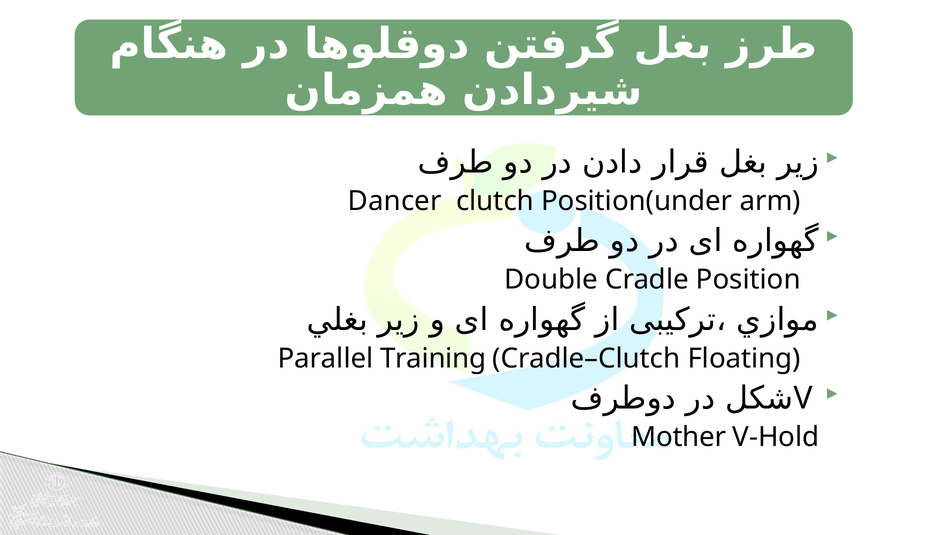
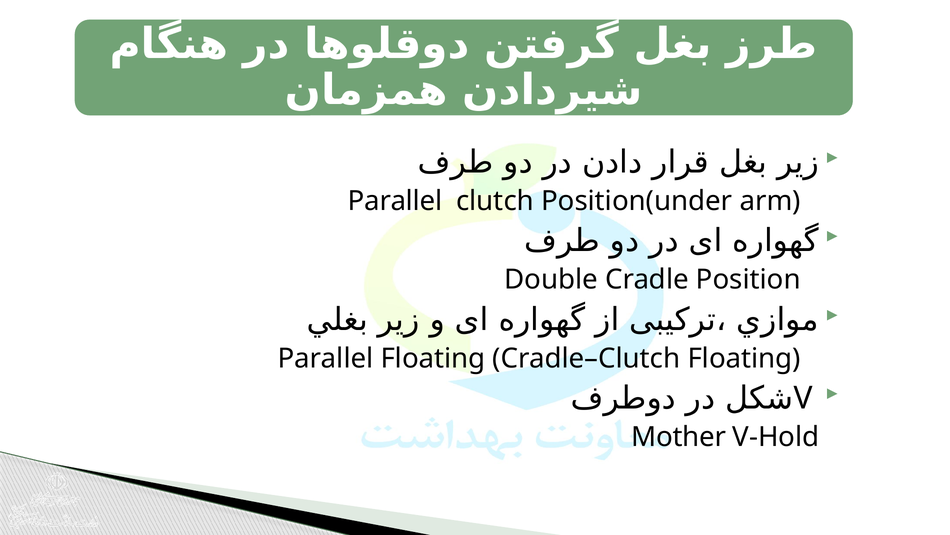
Dancer: Dancer -> Parallel (395, 201)
Parallel Training: Training -> Floating (433, 358)
